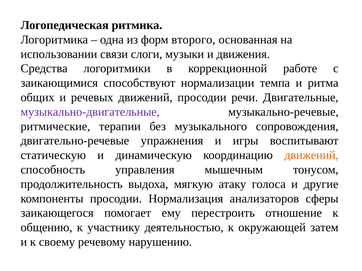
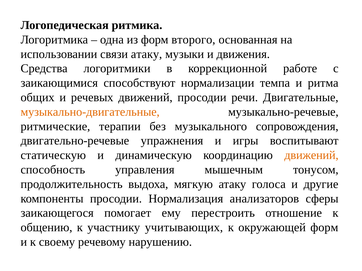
связи слоги: слоги -> атаку (147, 54)
музыкально-двигательные colour: purple -> orange (90, 112)
деятельностью: деятельностью -> учитывающих (184, 228)
окружающей затем: затем -> форм (324, 228)
